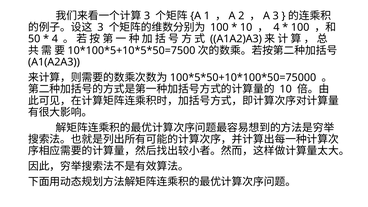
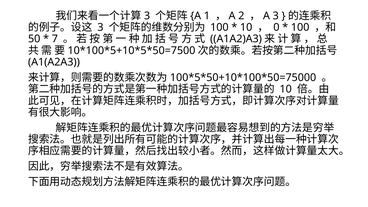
4: 4 -> 0 (276, 27)
4: 4 -> 7 (55, 39)
